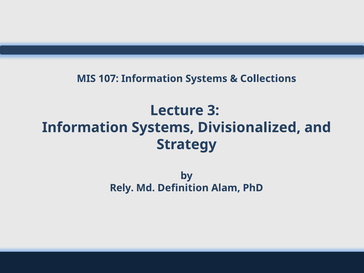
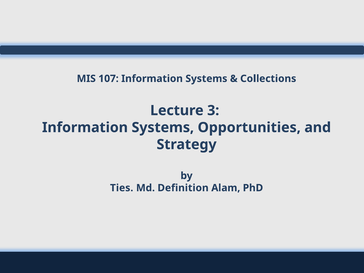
Divisionalized: Divisionalized -> Opportunities (249, 127)
Rely: Rely -> Ties (122, 188)
